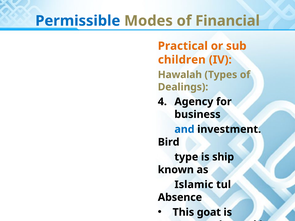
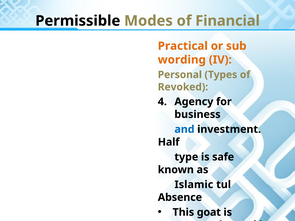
Permissible colour: blue -> black (78, 21)
children: children -> wording (182, 60)
Hawalah: Hawalah -> Personal (180, 75)
Dealings: Dealings -> Revoked (183, 87)
Bird: Bird -> Half (169, 142)
ship: ship -> safe (223, 157)
